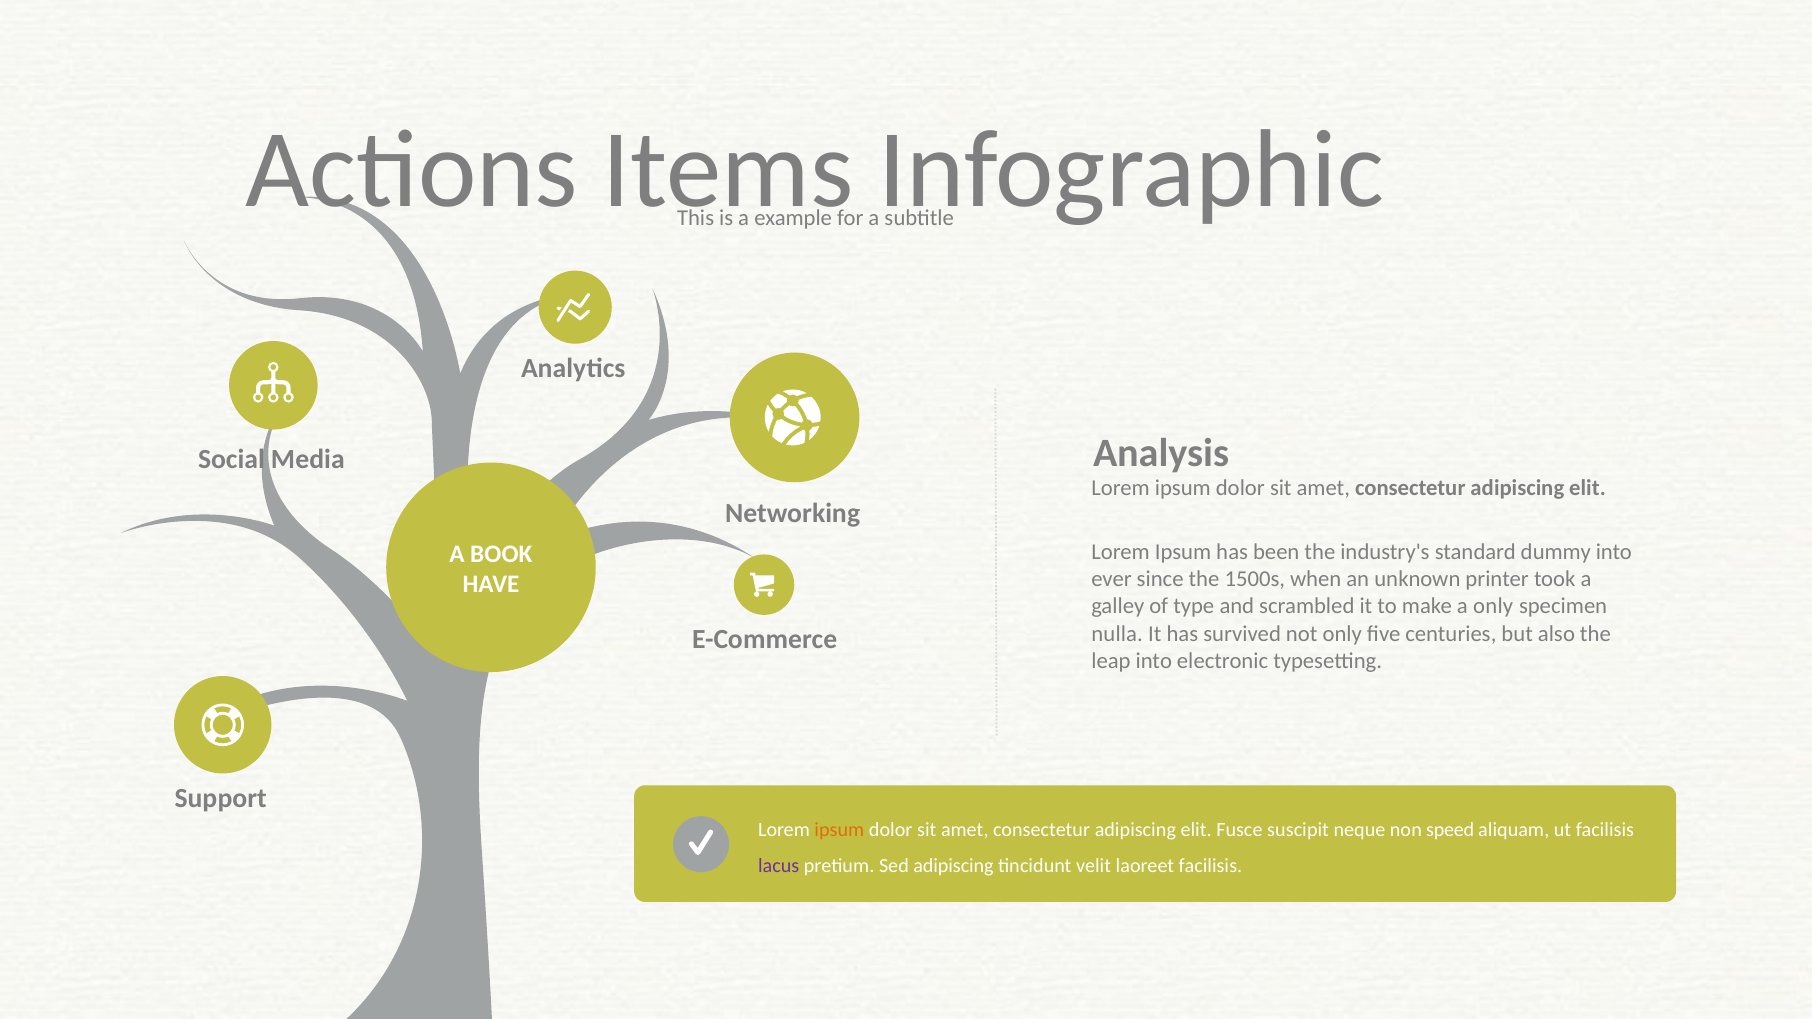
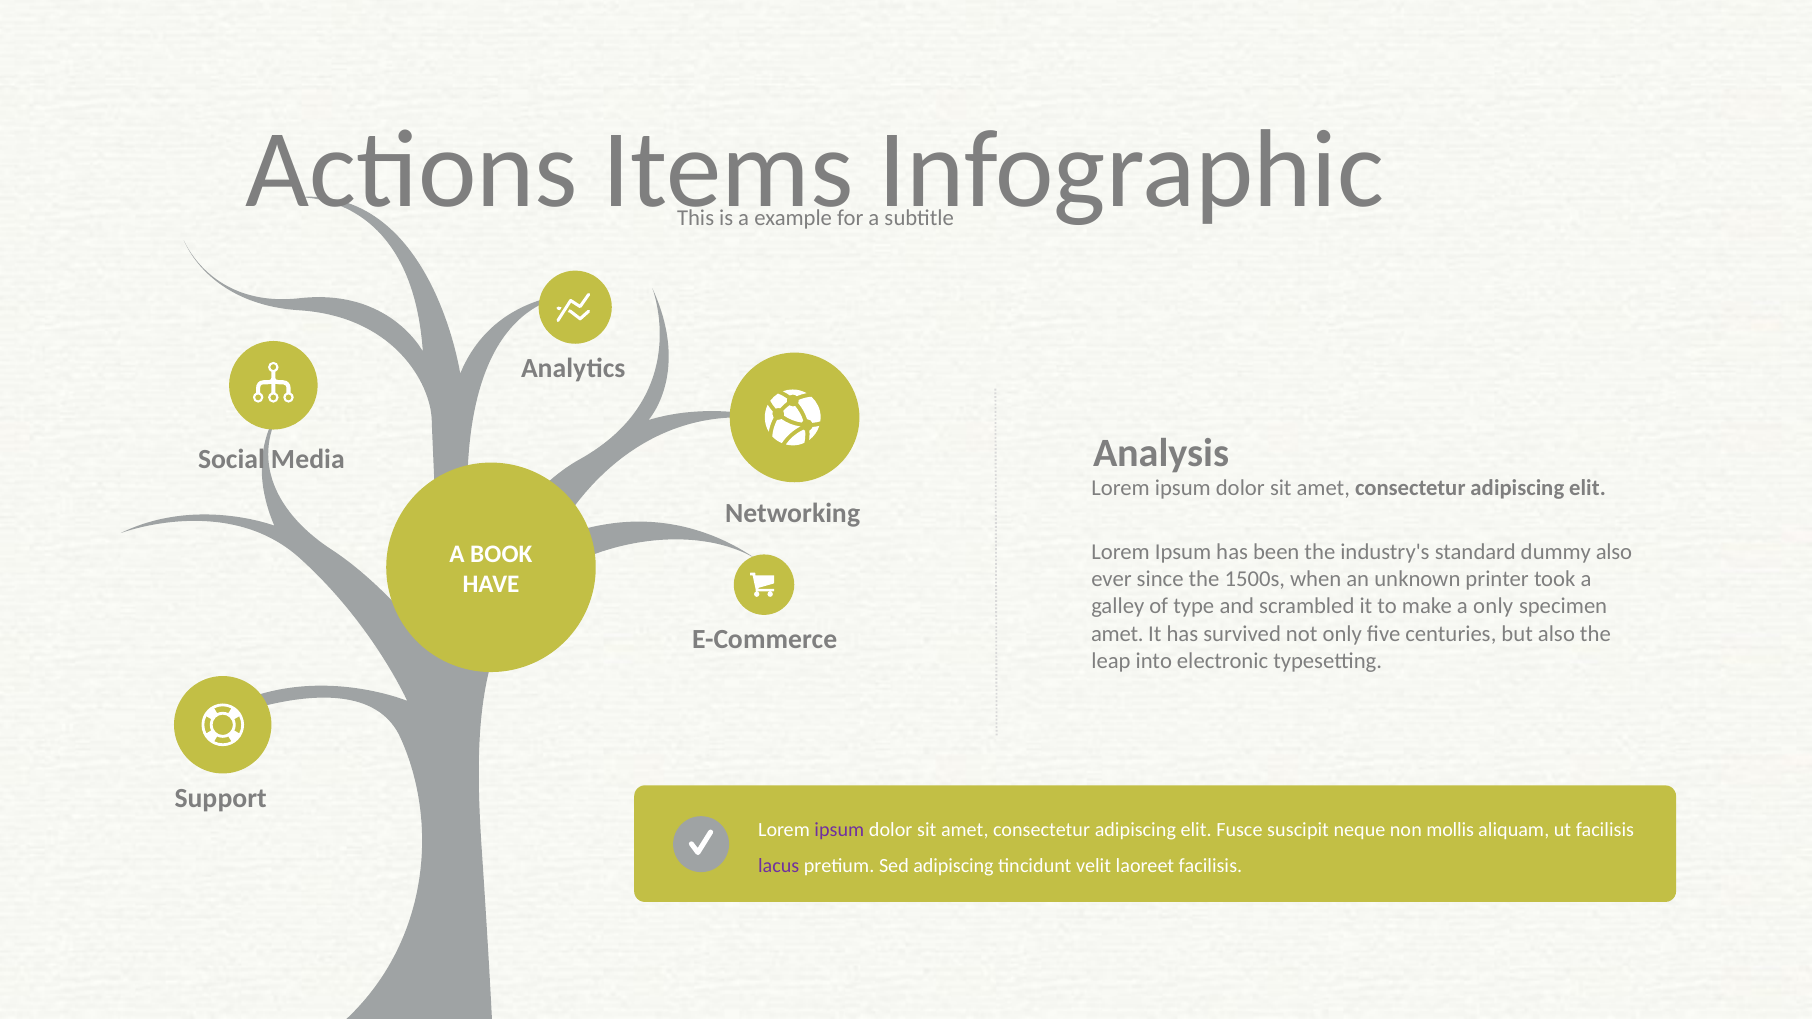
dummy into: into -> also (1614, 552)
nulla: nulla -> amet (1117, 634)
ipsum colour: orange -> purple (839, 830)
speed: speed -> mollis (1450, 830)
